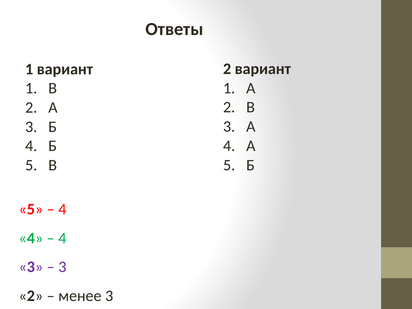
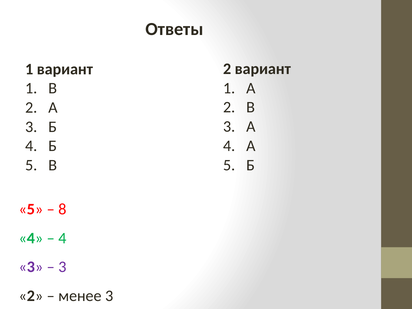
4: 4 -> 8 (62, 209)
